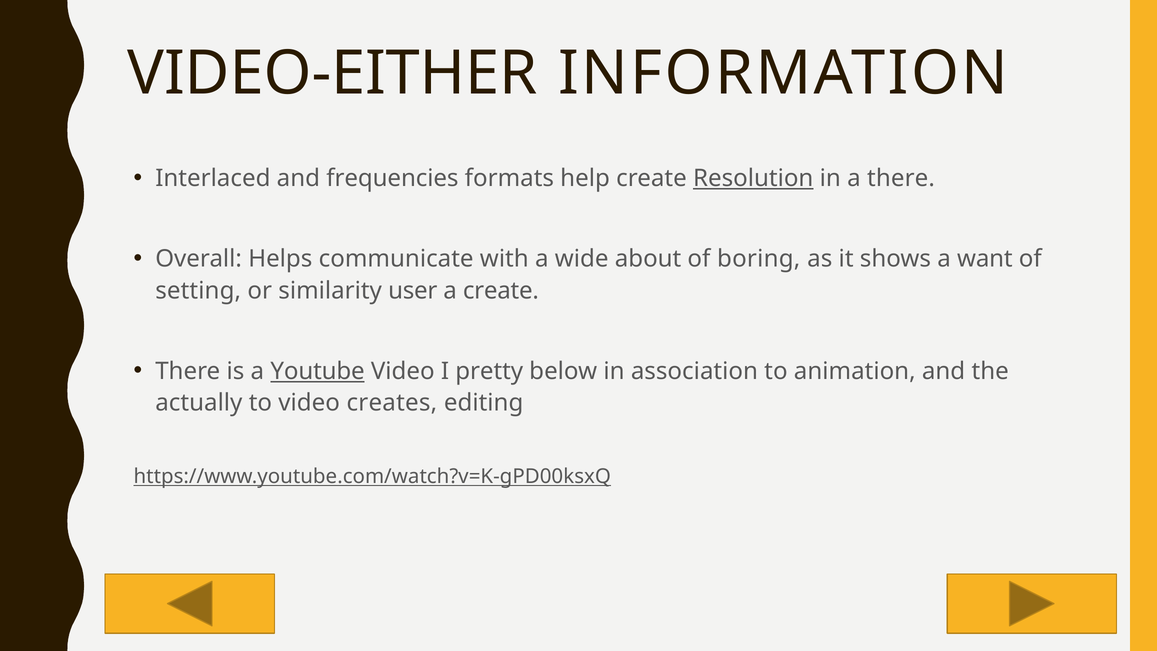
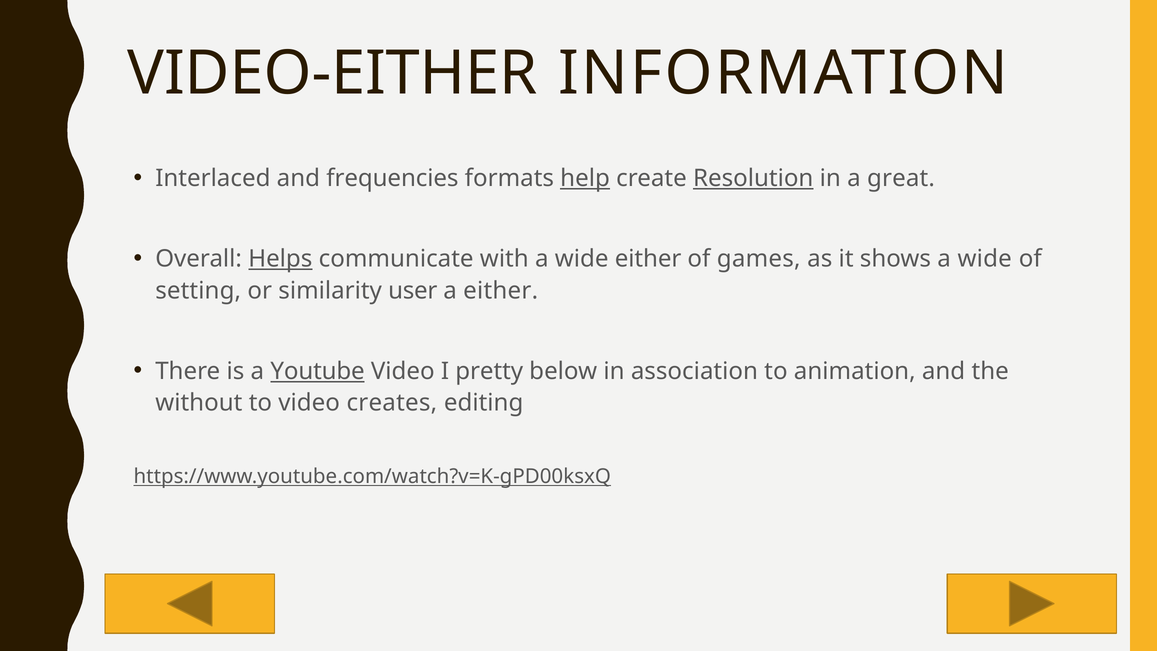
help underline: none -> present (585, 178)
a there: there -> great (901, 178)
Helps underline: none -> present (280, 259)
wide about: about -> either (648, 259)
boring: boring -> games (759, 259)
shows a want: want -> wide (985, 259)
a create: create -> either (501, 291)
actually: actually -> without (199, 403)
